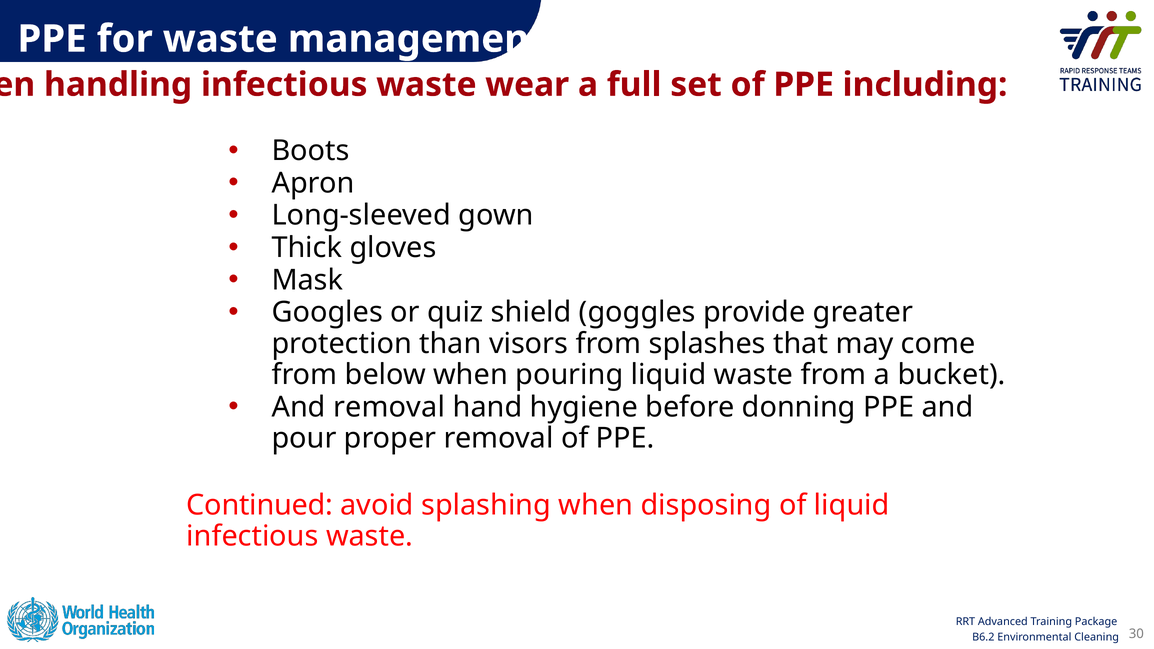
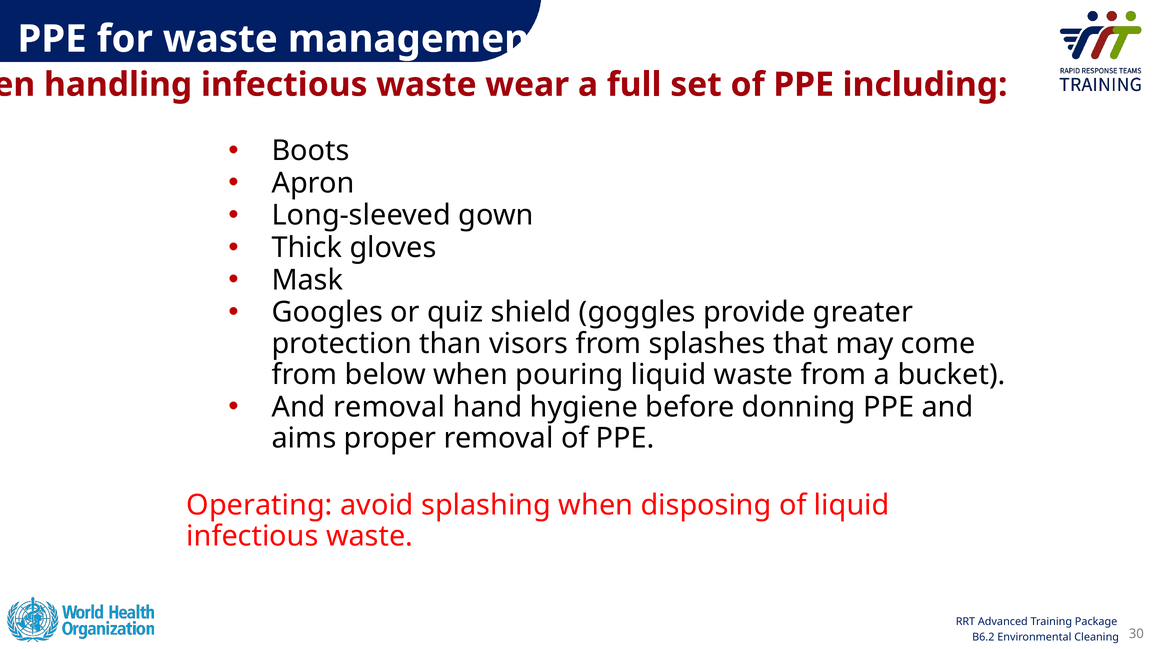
pour: pour -> aims (304, 438)
Continued: Continued -> Operating (260, 505)
